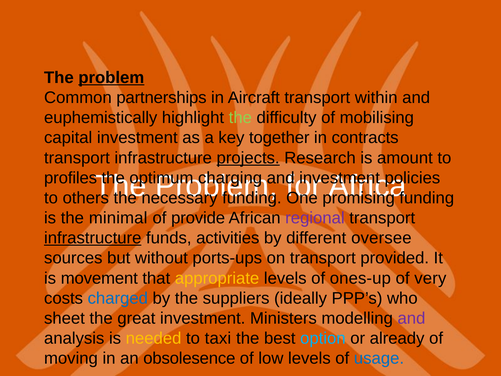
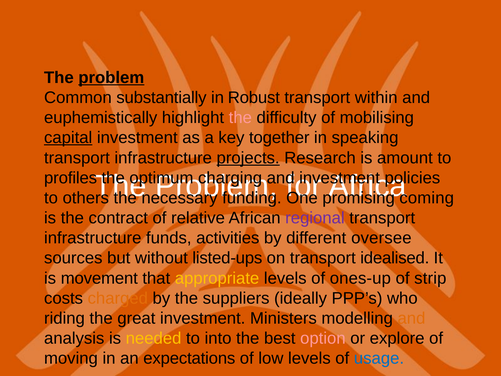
partnerships: partnerships -> substantially (161, 98)
Aircraft: Aircraft -> Robust (254, 98)
the colour: light green -> pink (240, 118)
capital underline: none -> present (68, 138)
contracts: contracts -> speaking (365, 138)
funding: funding -> coming (427, 198)
minimal: minimal -> contract (118, 218)
provide: provide -> relative (198, 218)
infrastructure underline: present -> none (93, 238)
ports-ups: ports-ups -> listed-ups (227, 258)
provided: provided -> idealised (395, 258)
very: very -> strip (430, 278)
charged colour: blue -> orange (118, 298)
sheet: sheet -> riding (64, 318)
and colour: purple -> orange (411, 318)
taxi: taxi -> into (218, 338)
option colour: light blue -> pink (323, 338)
already: already -> explore (397, 338)
obsolesence: obsolesence -> expectations (189, 358)
